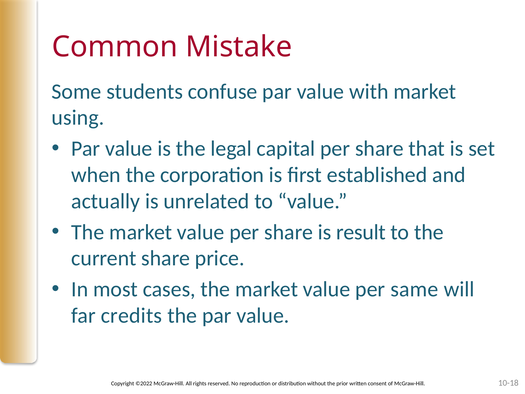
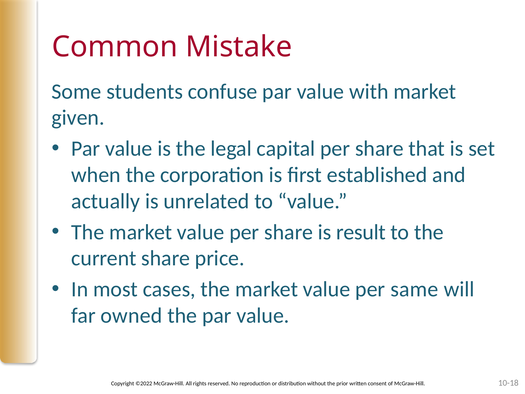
using: using -> given (78, 118)
credits: credits -> owned (131, 315)
